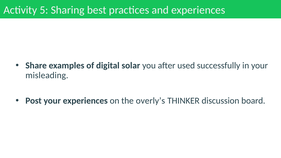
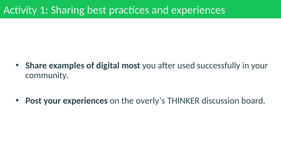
5: 5 -> 1 (44, 10)
solar: solar -> most (131, 65)
misleading: misleading -> community (47, 75)
